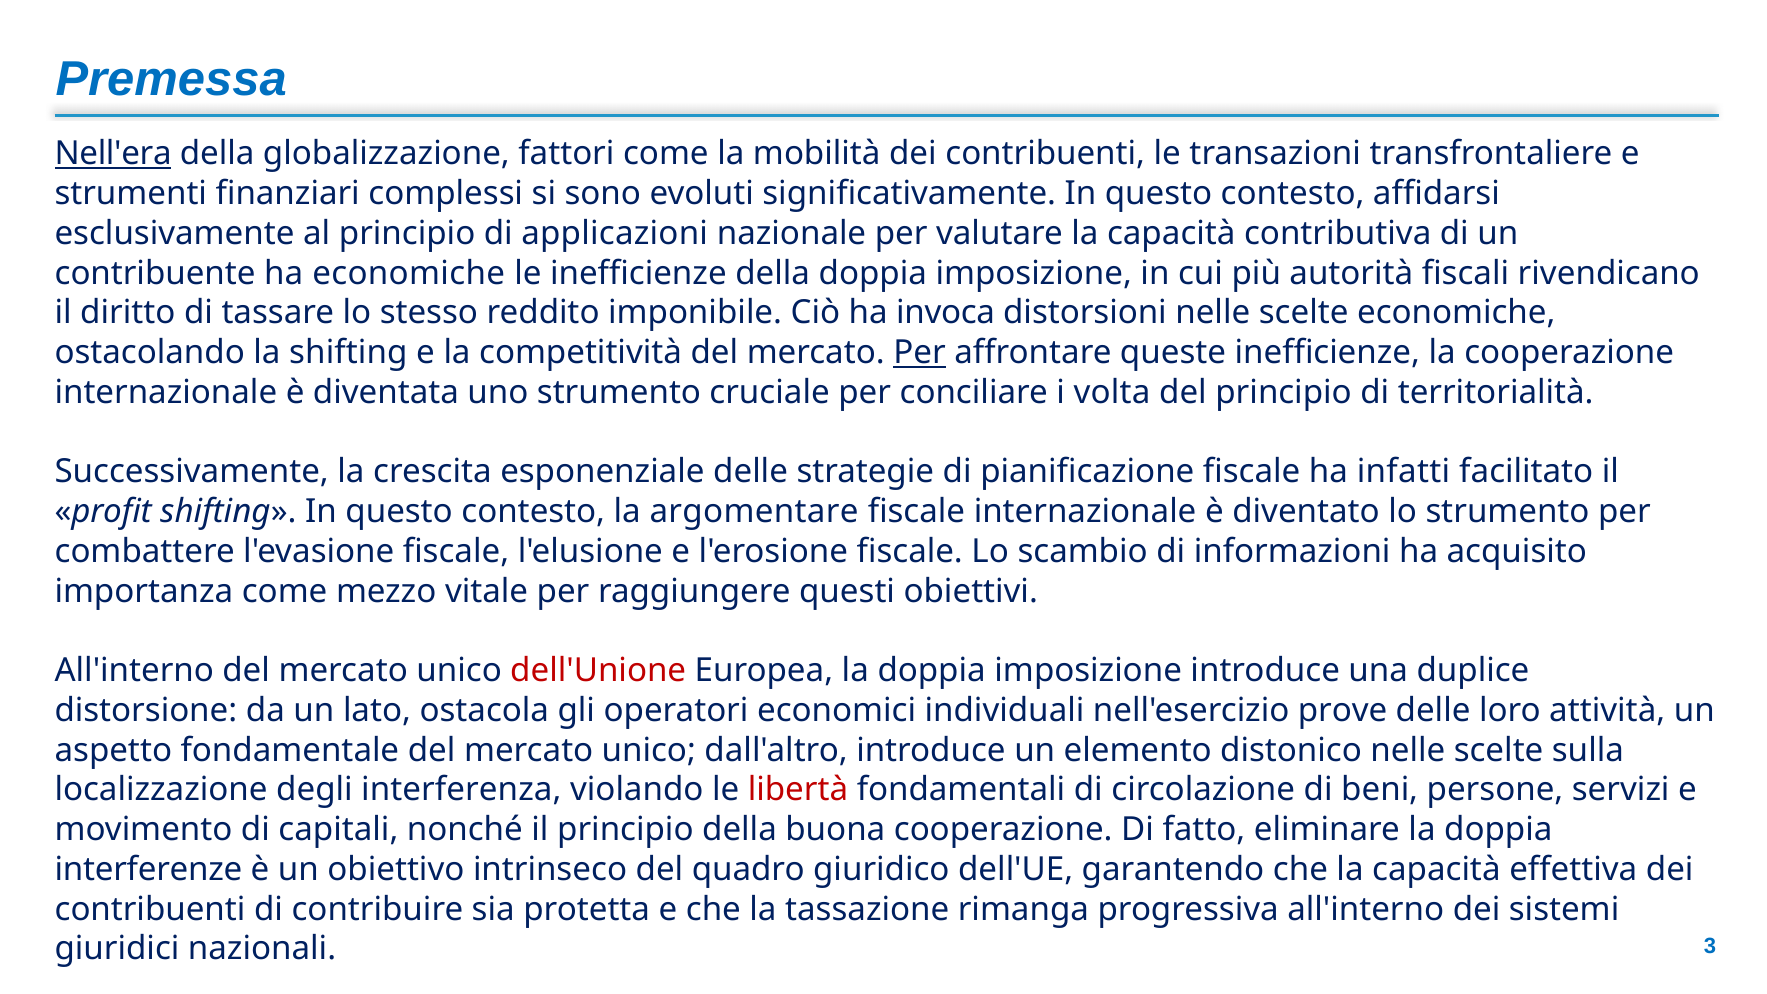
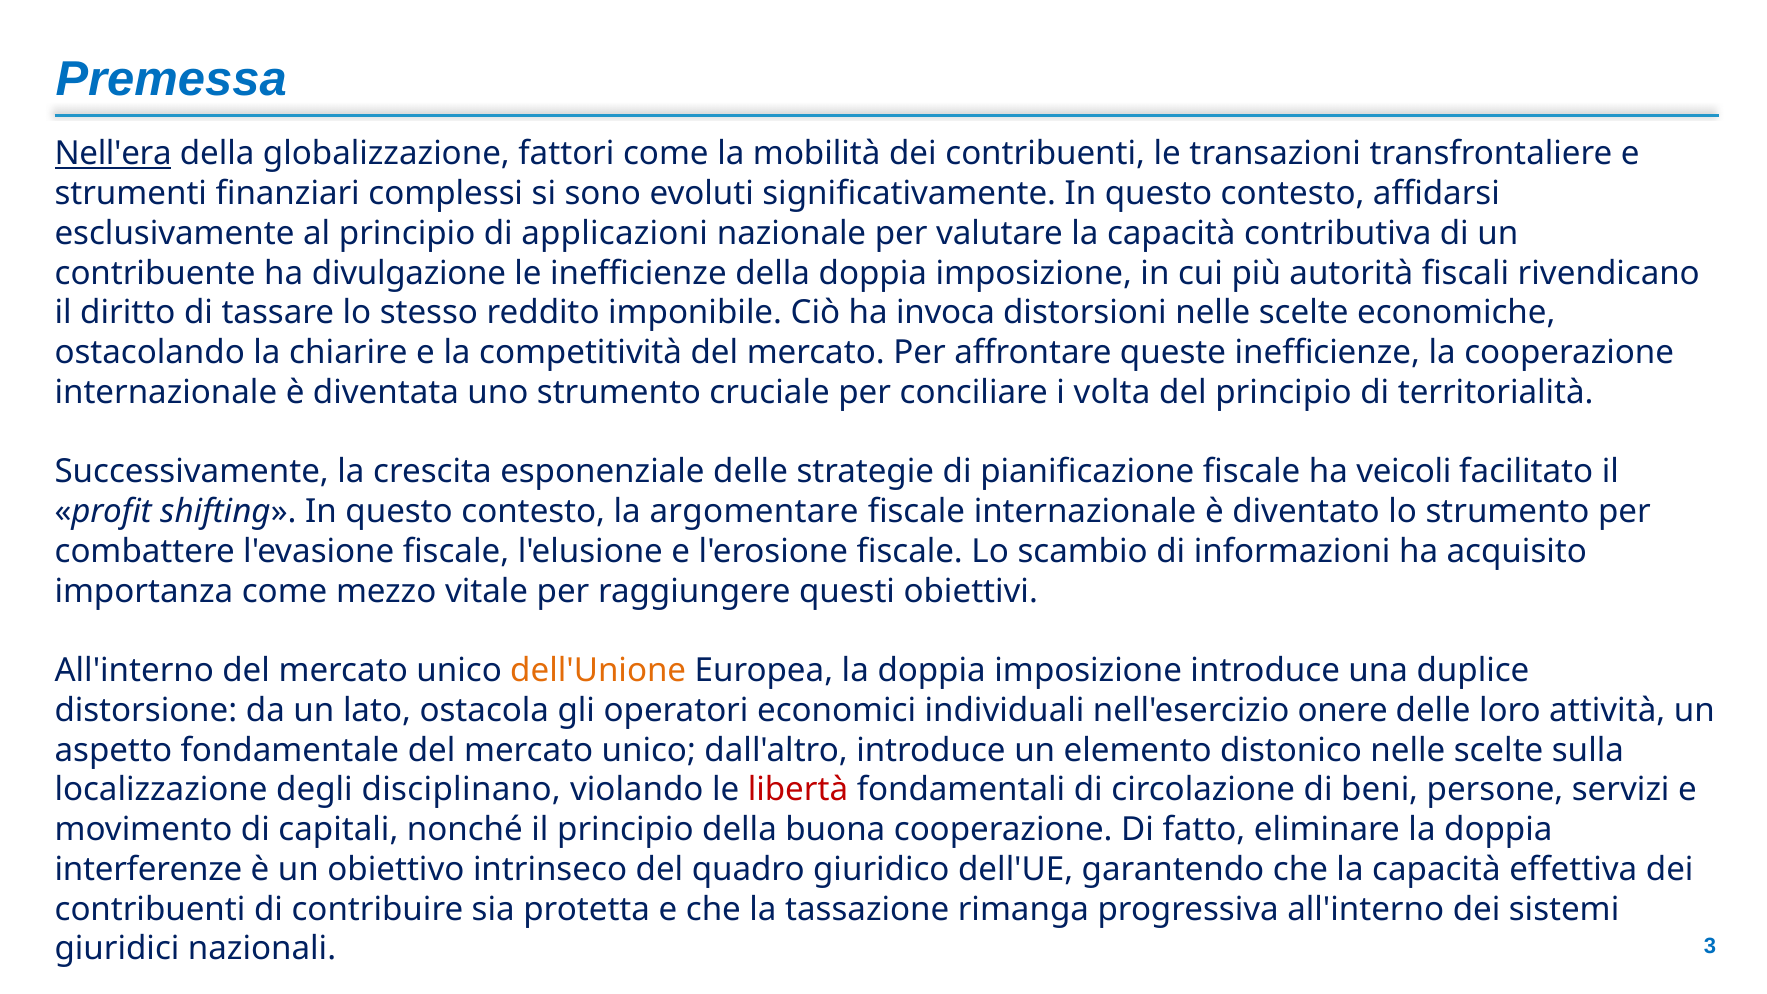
ha economiche: economiche -> divulgazione (409, 273)
la shifting: shifting -> chiarire (348, 353)
Per underline: present -> none (920, 353)
infatti: infatti -> veicoli (1404, 472)
dell'Unione colour: red -> orange (598, 671)
prove: prove -> onere (1343, 710)
interferenza: interferenza -> disciplinano (461, 790)
